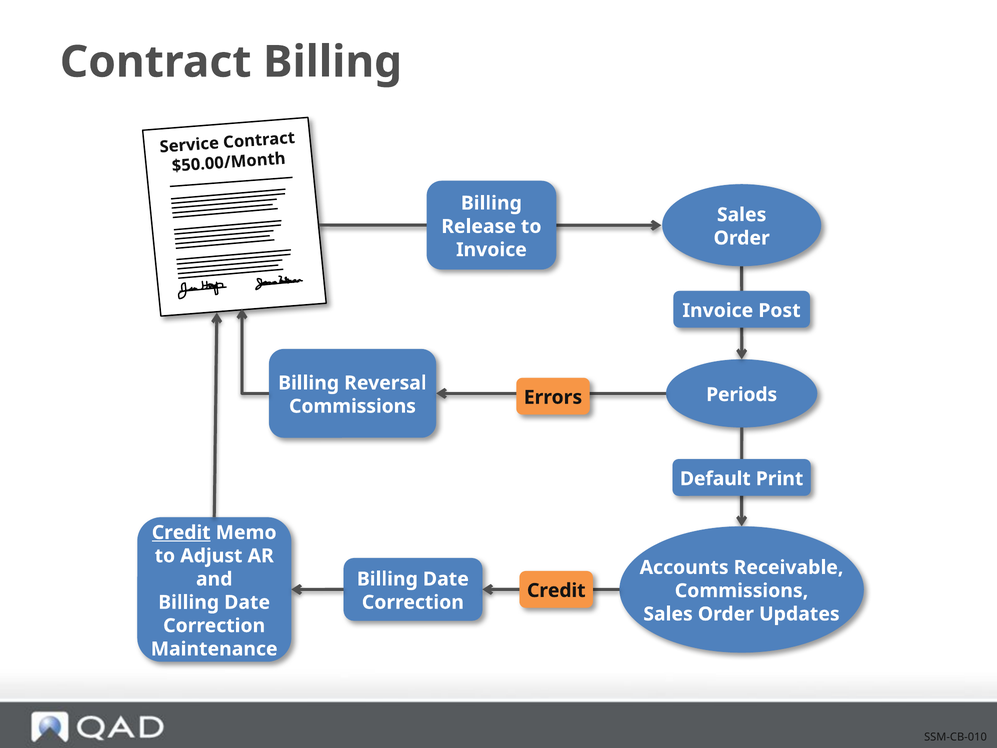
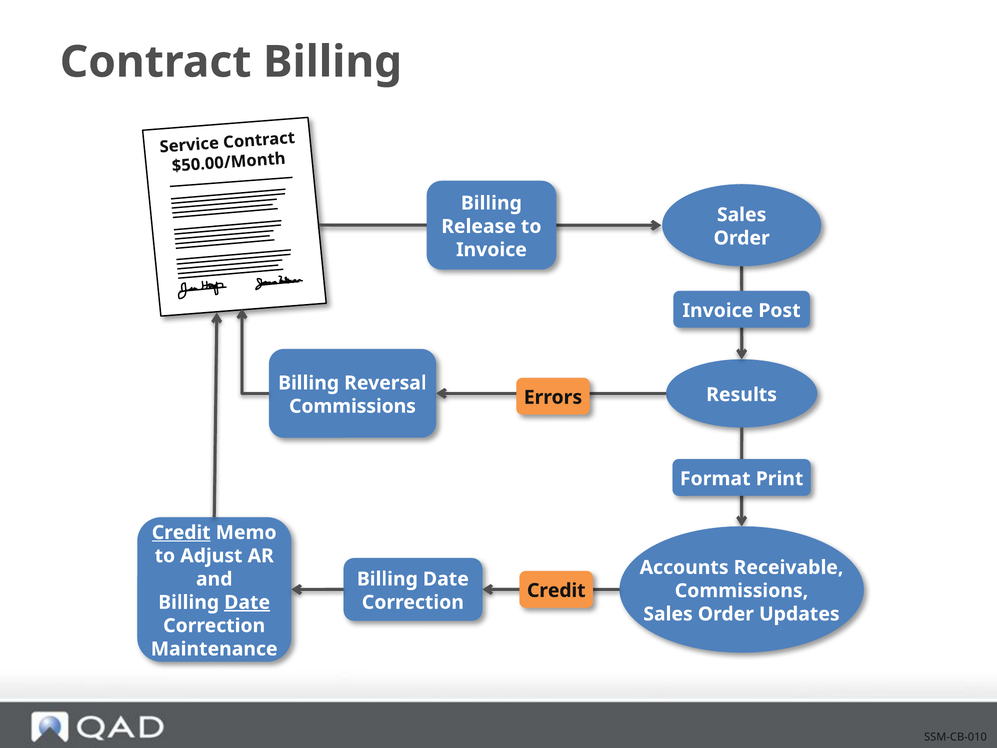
Periods: Periods -> Results (742, 395)
Default: Default -> Format (715, 479)
Date underline: none -> present (247, 602)
